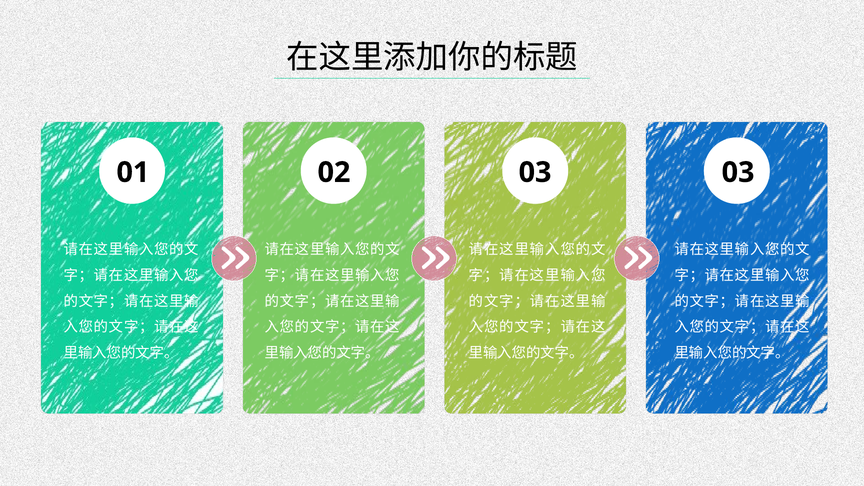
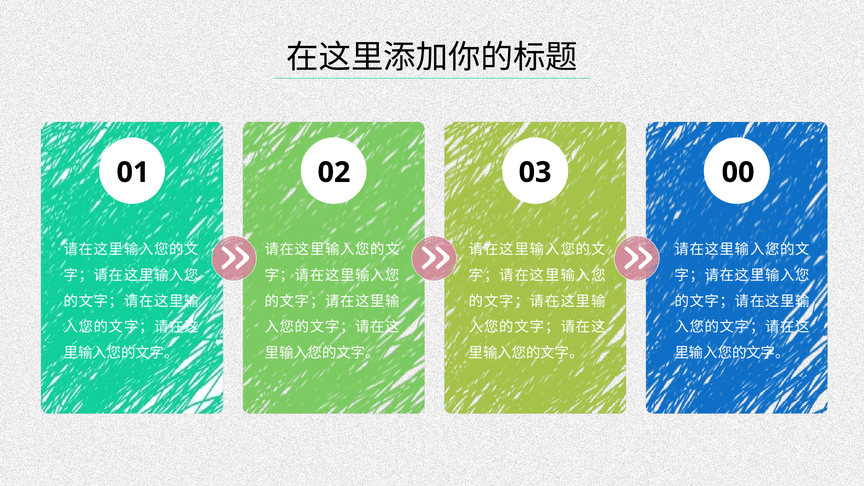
03 03: 03 -> 00 (738, 172)
